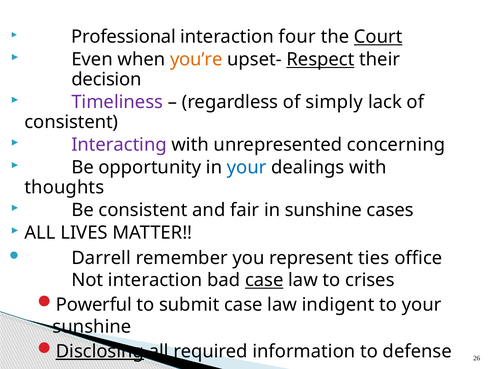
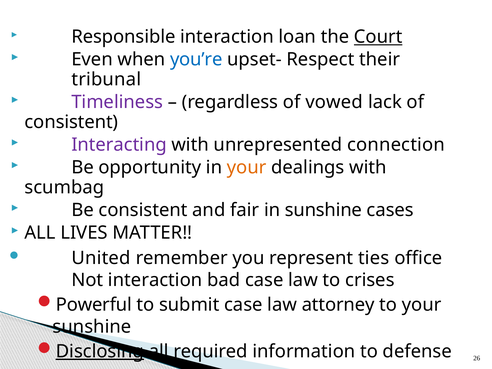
Professional: Professional -> Responsible (123, 37)
four: four -> loan (297, 37)
you’re colour: orange -> blue (196, 60)
Respect underline: present -> none (320, 60)
decision: decision -> tribunal (106, 80)
simply: simply -> vowed (334, 102)
concerning: concerning -> connection (396, 145)
your colour: blue -> orange (247, 168)
thoughts: thoughts -> scumbag (64, 187)
Darrell: Darrell -> United (101, 258)
case underline: present -> none (264, 280)
indigent: indigent -> attorney (338, 305)
